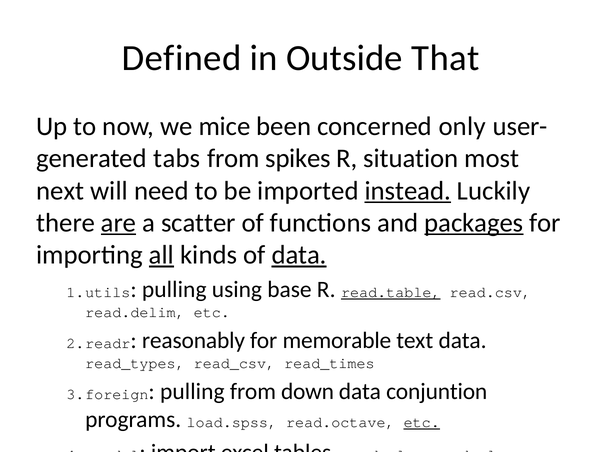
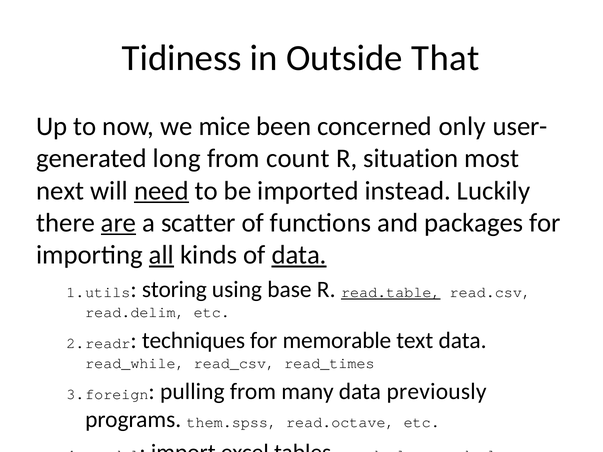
Defined: Defined -> Tidiness (182, 58)
tabs: tabs -> long (177, 159)
spikes: spikes -> count (298, 159)
need underline: none -> present (161, 191)
instead underline: present -> none (408, 191)
packages underline: present -> none (474, 223)
pulling: pulling -> storing (174, 290)
reasonably: reasonably -> techniques (194, 341)
read_types: read_types -> read_while (135, 363)
down: down -> many (307, 392)
conjuntion: conjuntion -> previously (437, 392)
load.spss: load.spss -> them.spss (232, 423)
etc underline: present -> none (422, 423)
